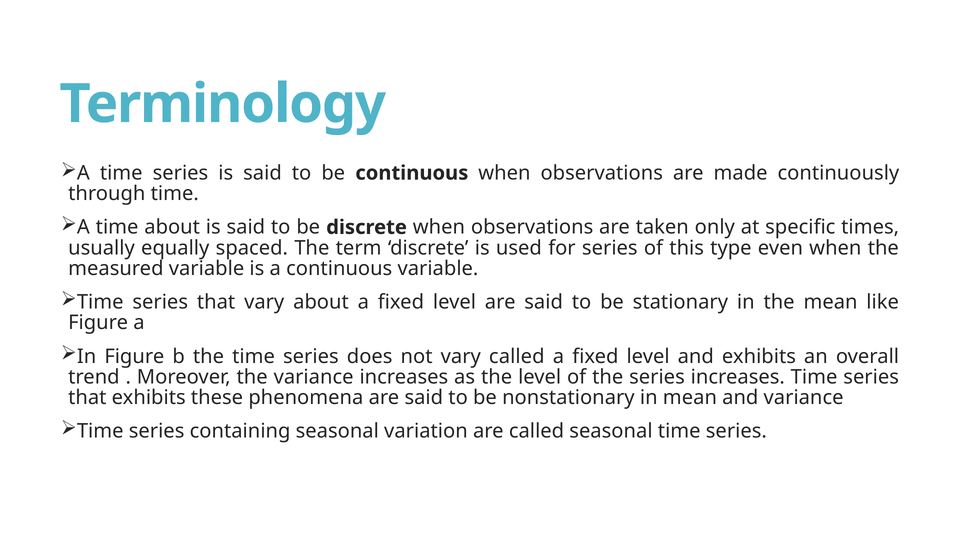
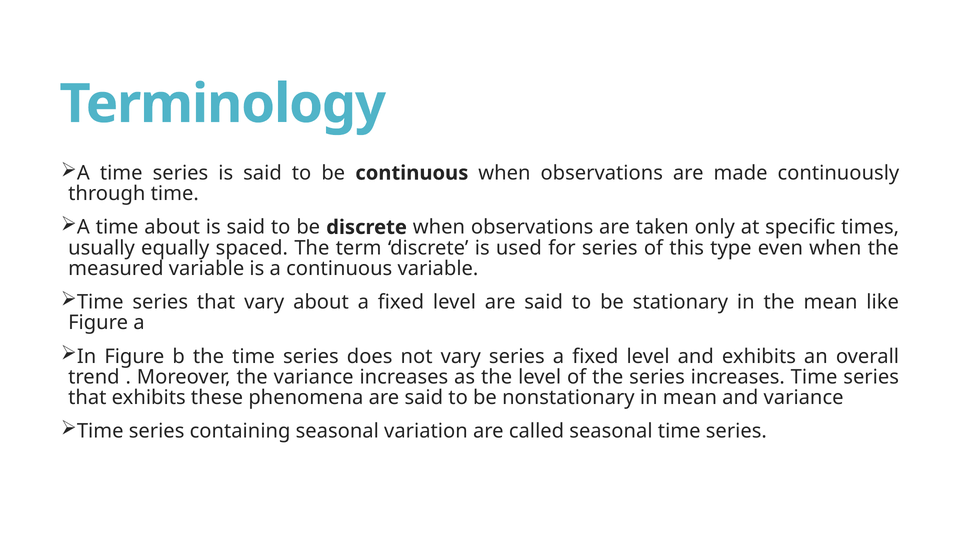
vary called: called -> series (517, 356)
